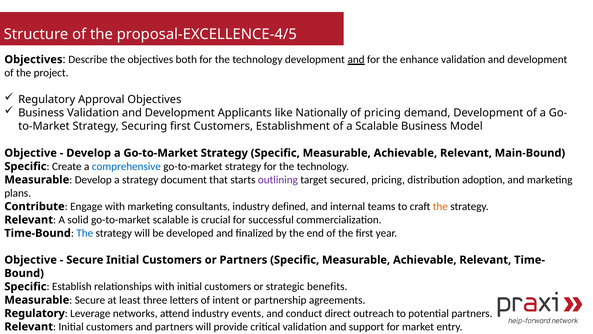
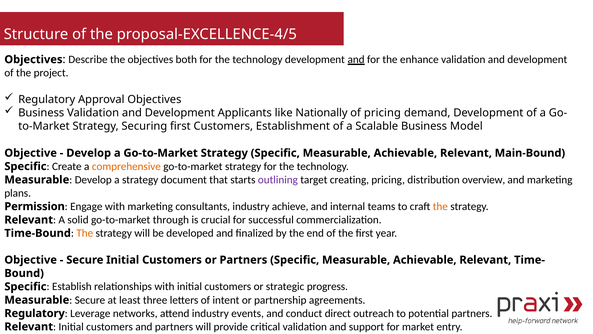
comprehensive colour: blue -> orange (126, 166)
target secured: secured -> creating (349, 180)
adoption: adoption -> overview (484, 180)
Contribute: Contribute -> Permission (35, 206)
defined: defined -> achieve (290, 206)
go-to-market scalable: scalable -> through (171, 220)
The colour: blue -> orange (85, 233)
benefits: benefits -> progress (327, 286)
